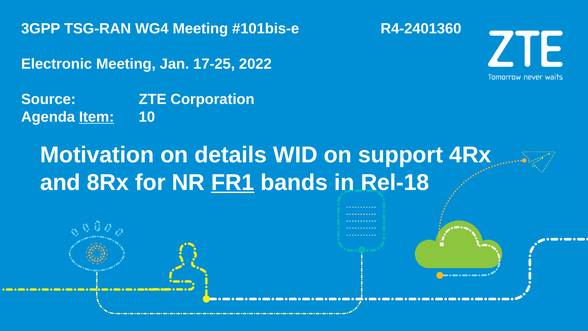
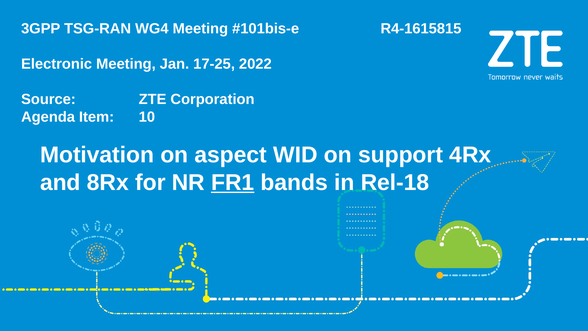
R4-2401360: R4-2401360 -> R4-1615815 (421, 29)
Item underline: present -> none (97, 117)
details: details -> aspect (231, 155)
